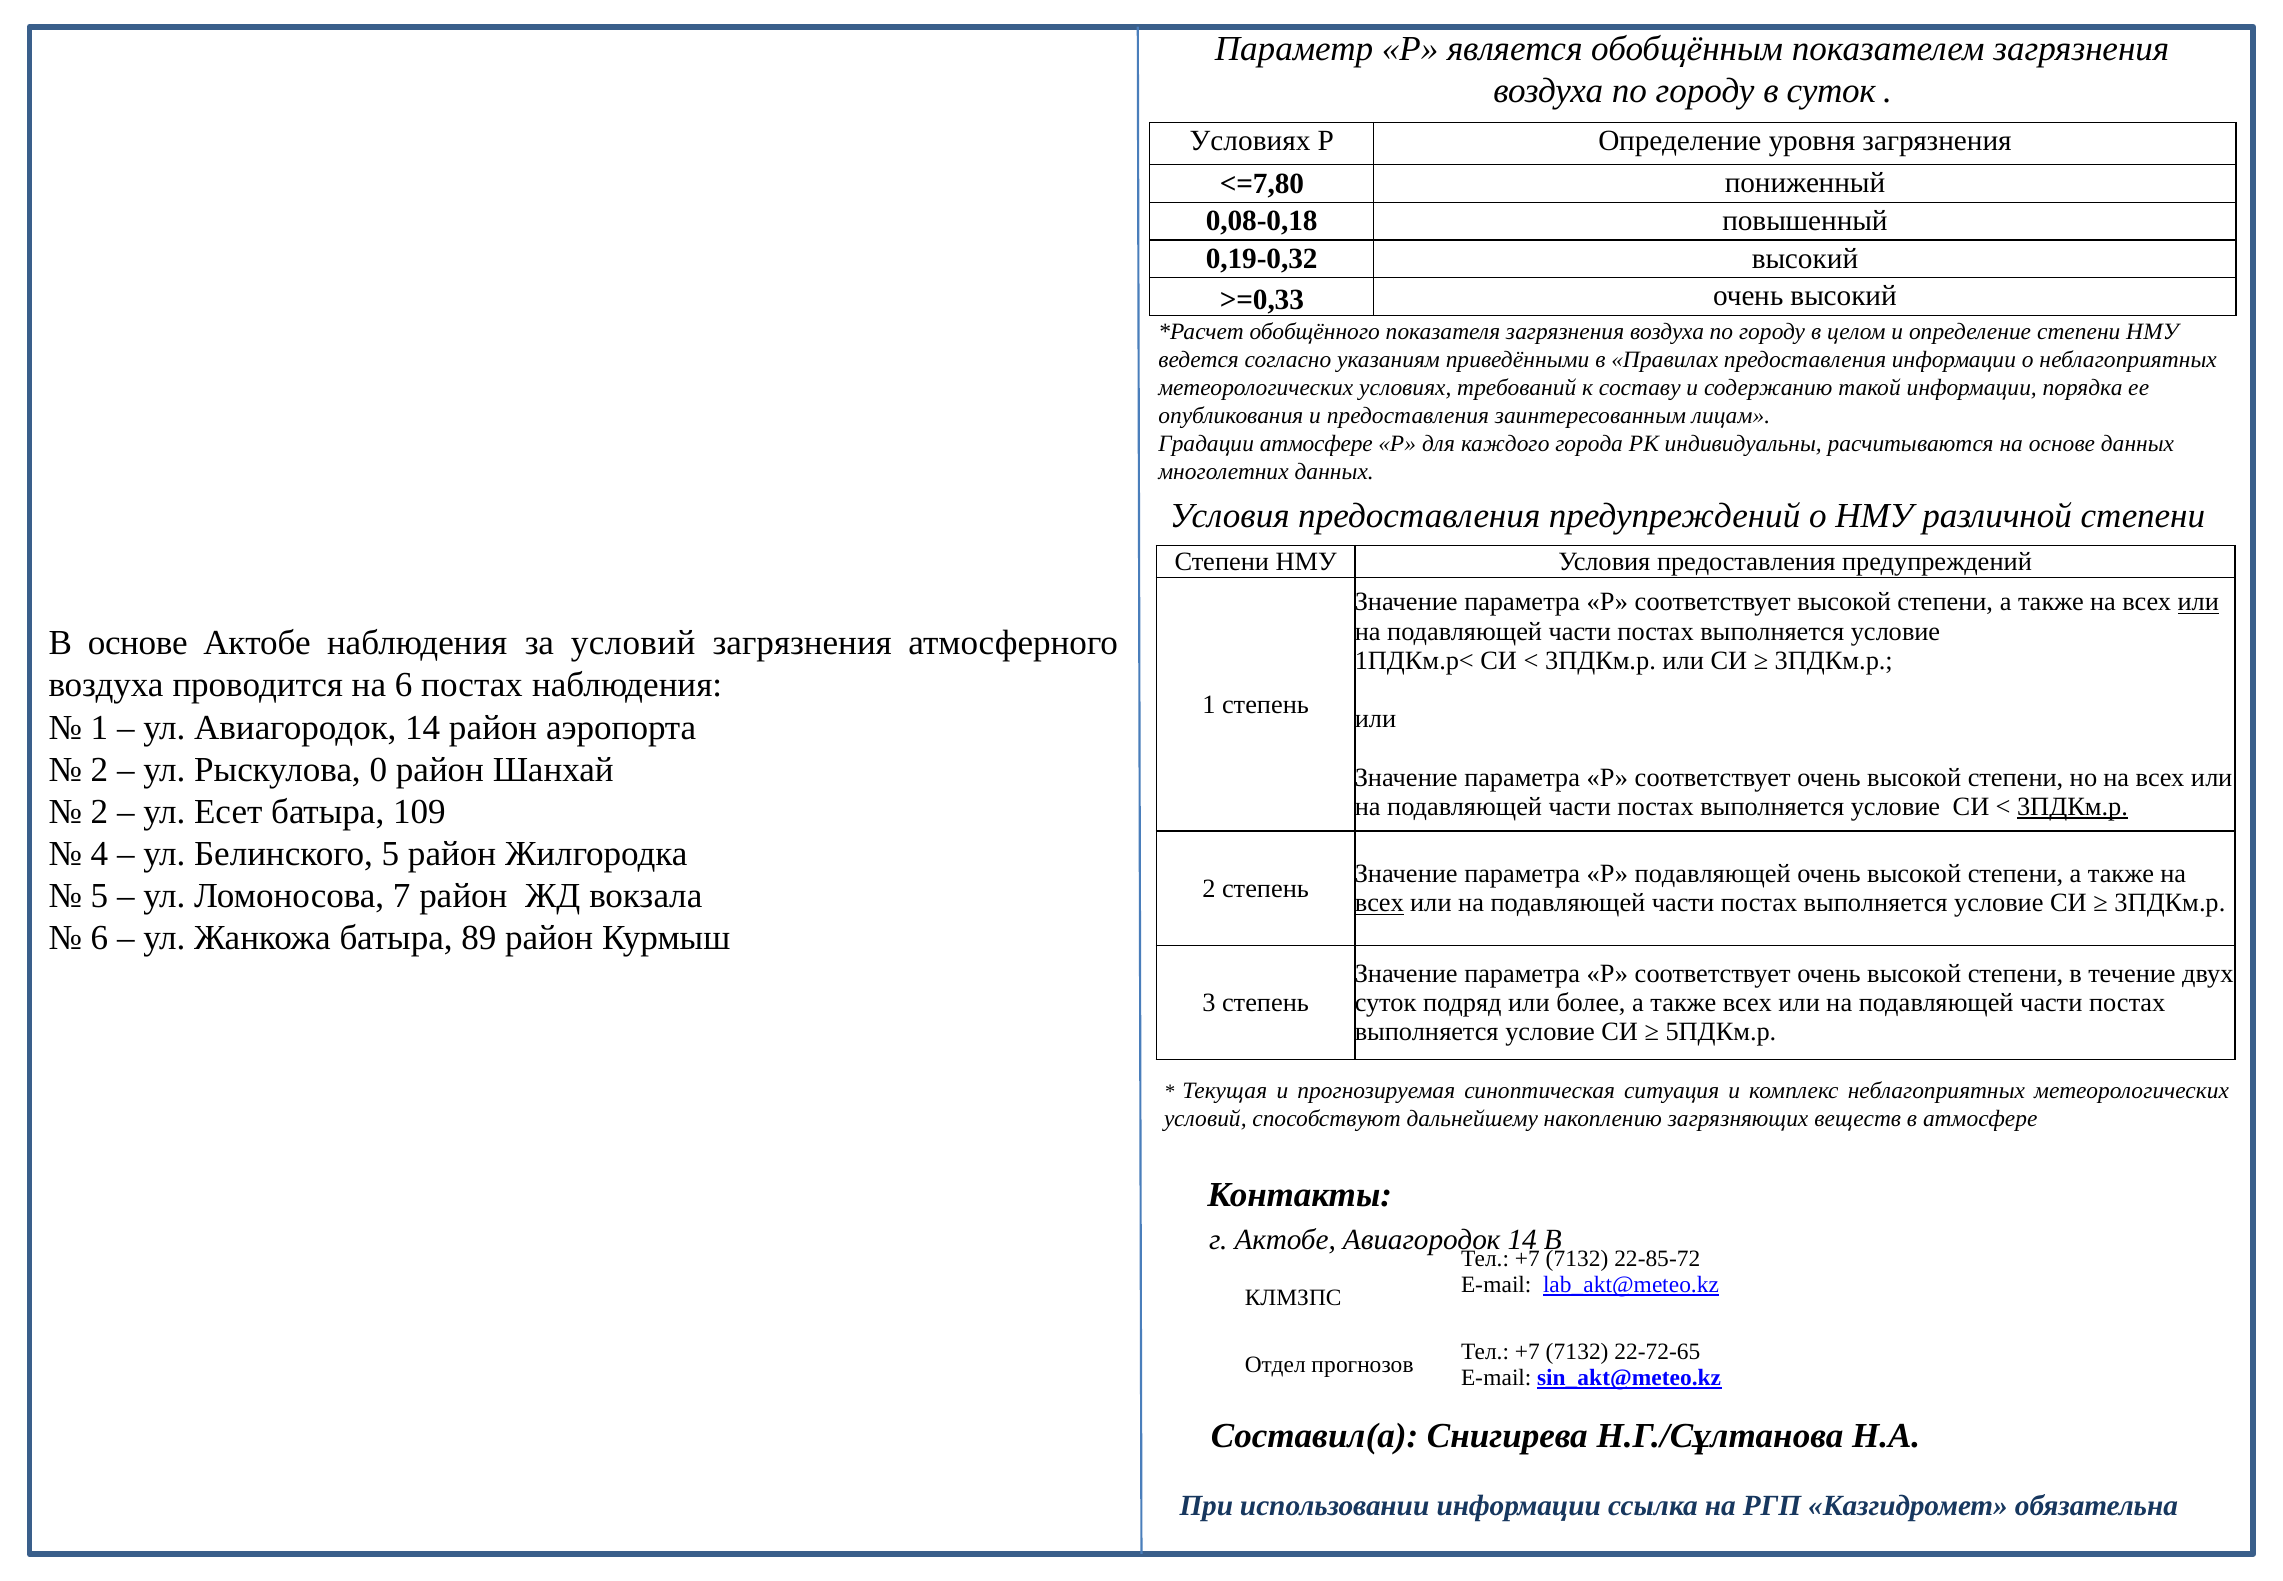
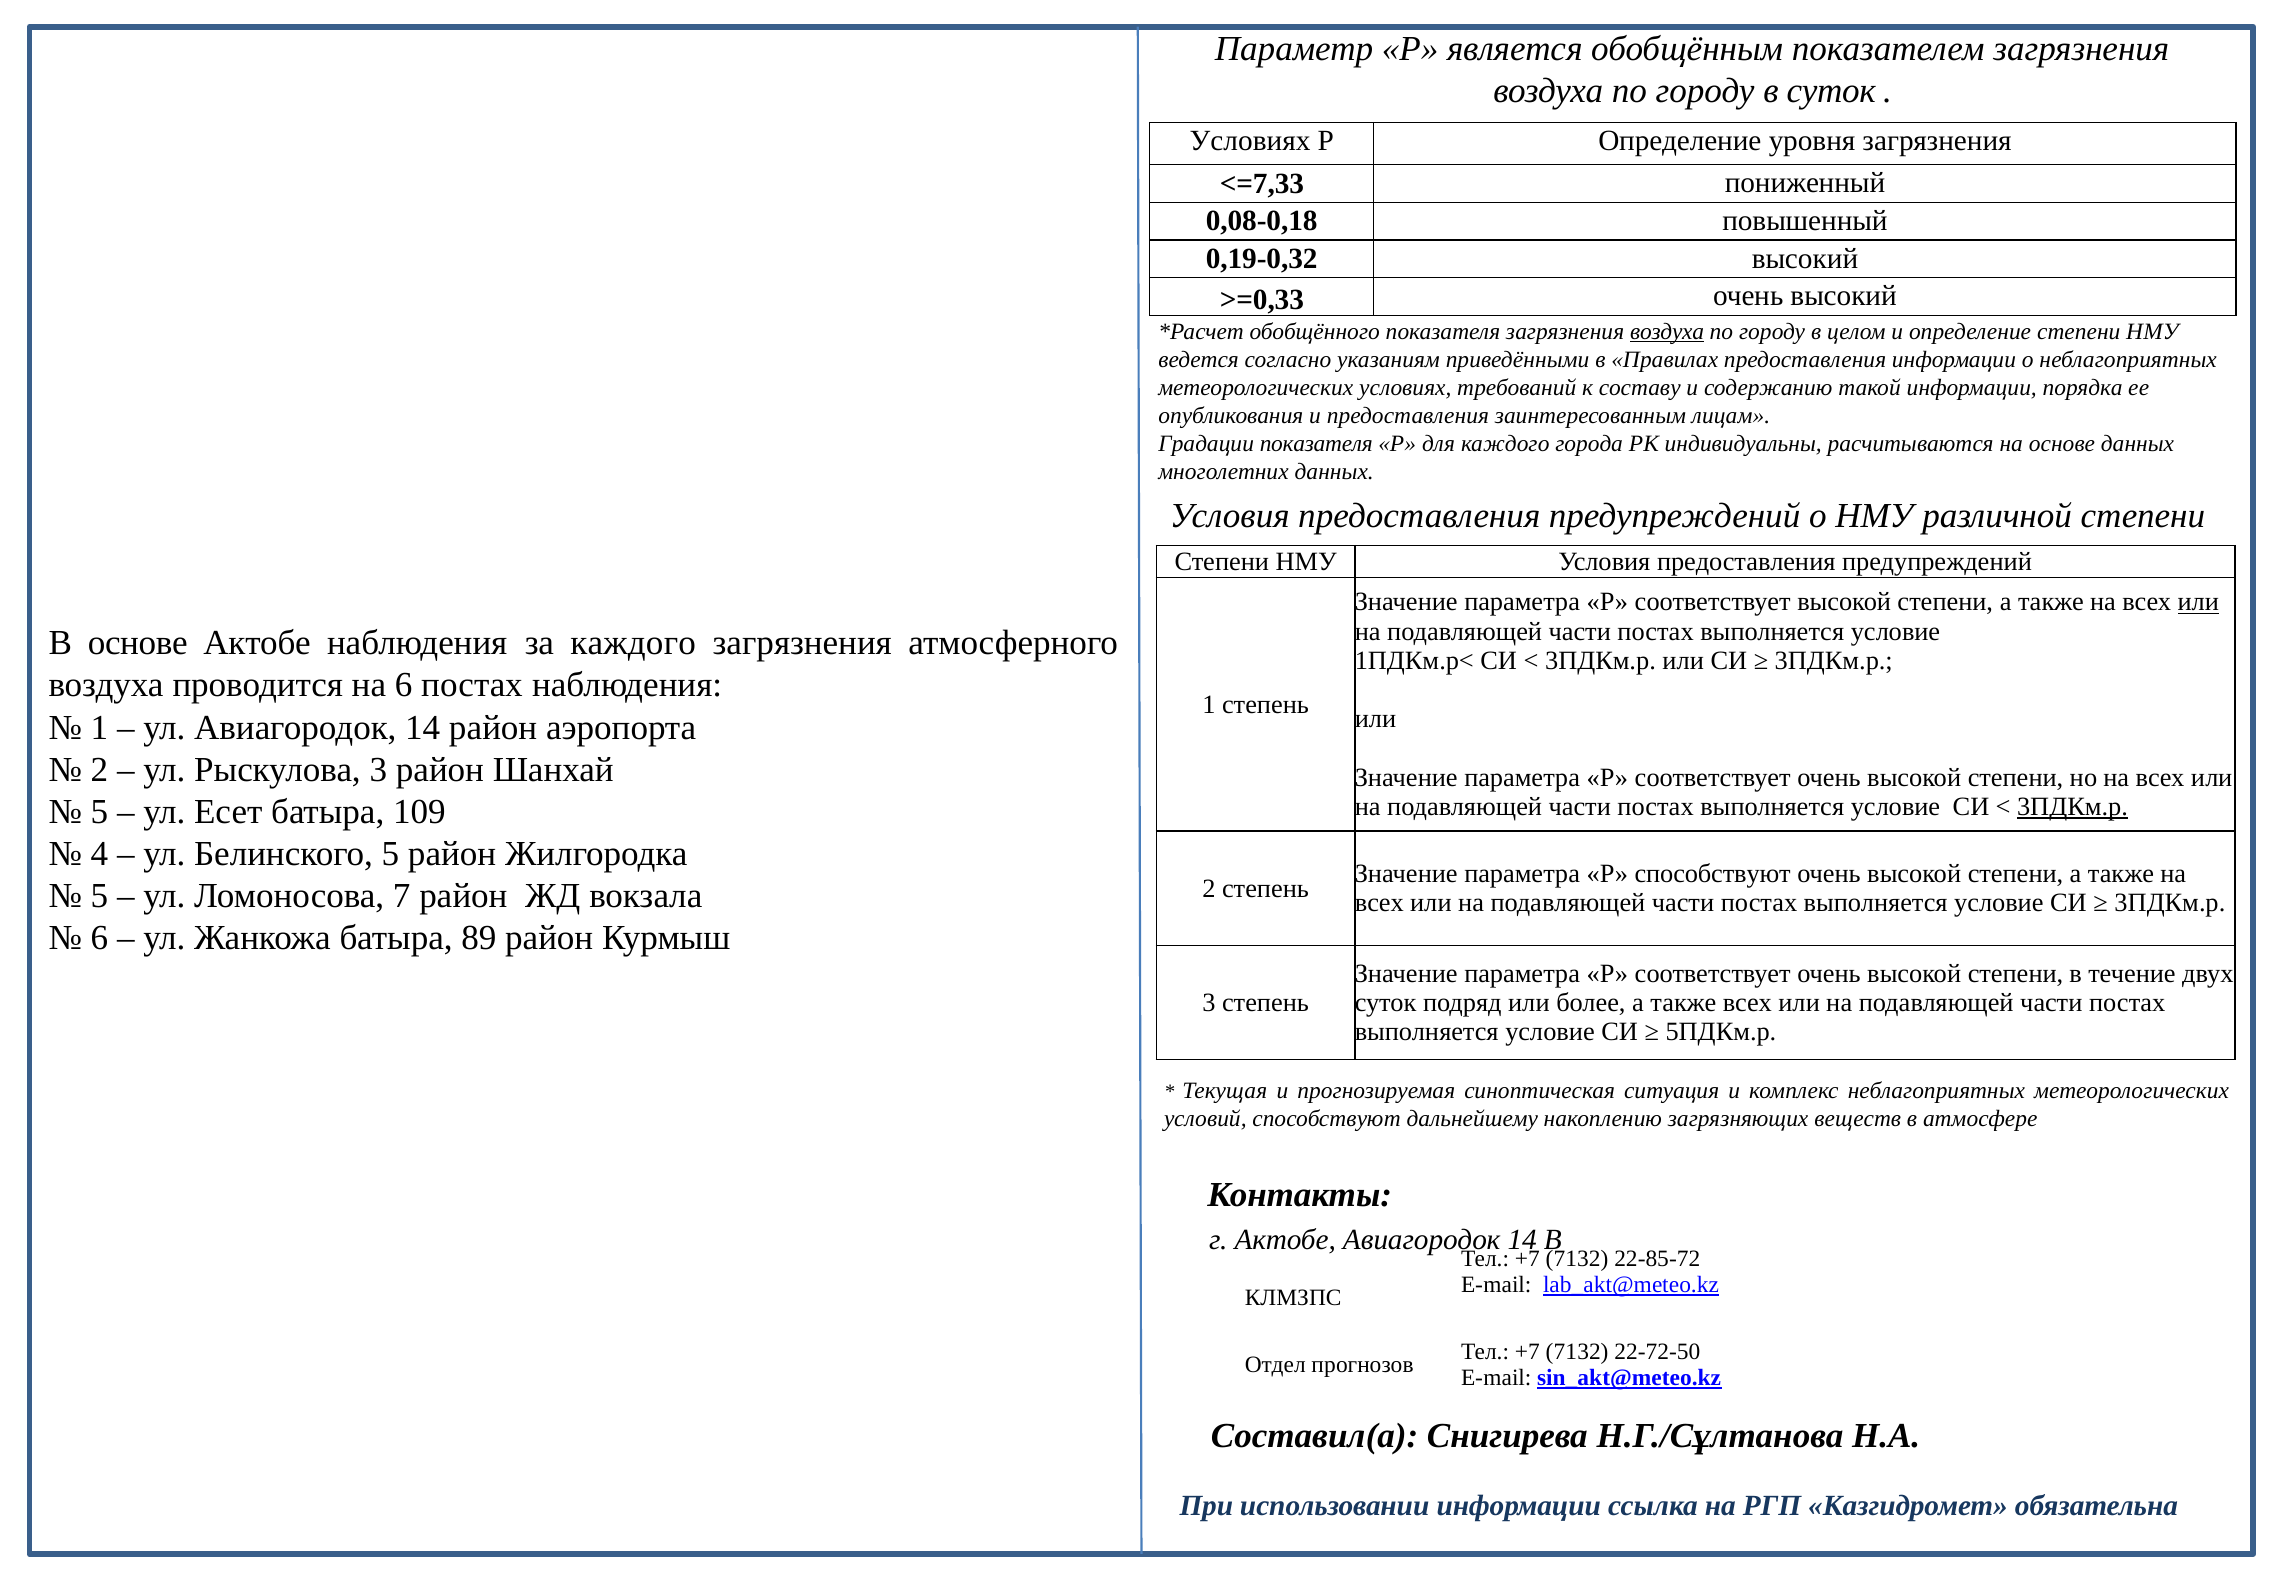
<=7,80: <=7,80 -> <=7,33 (1262, 184)
воздуха underline: none -> present (1667, 331)
Градации атмосфере: атмосфере -> показателя (1316, 443)
за условий: условий -> каждого (633, 643)
Рыскулова 0: 0 -> 3 (378, 769)
2: 2 -> 5 (99, 812)
Р подавляющей: подавляющей -> способствуют (1713, 873)
всех underline: present -> none (1379, 903)
22-72-65: 22-72-65 -> 22-72-50 (1657, 1351)
